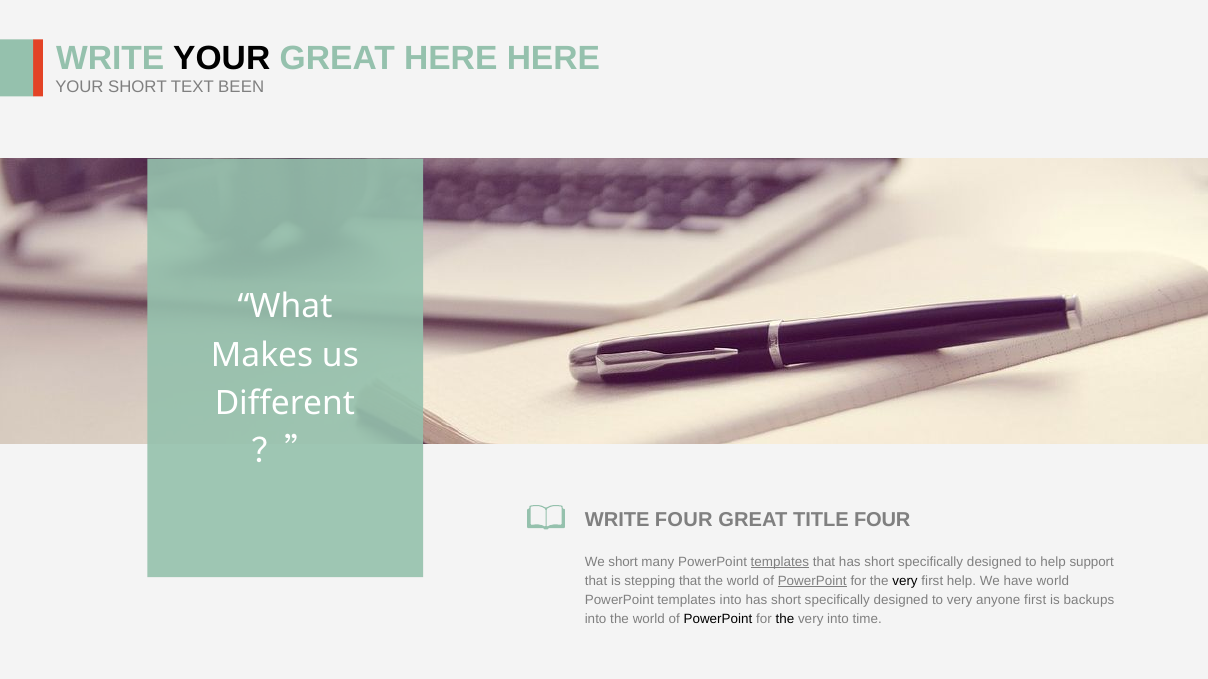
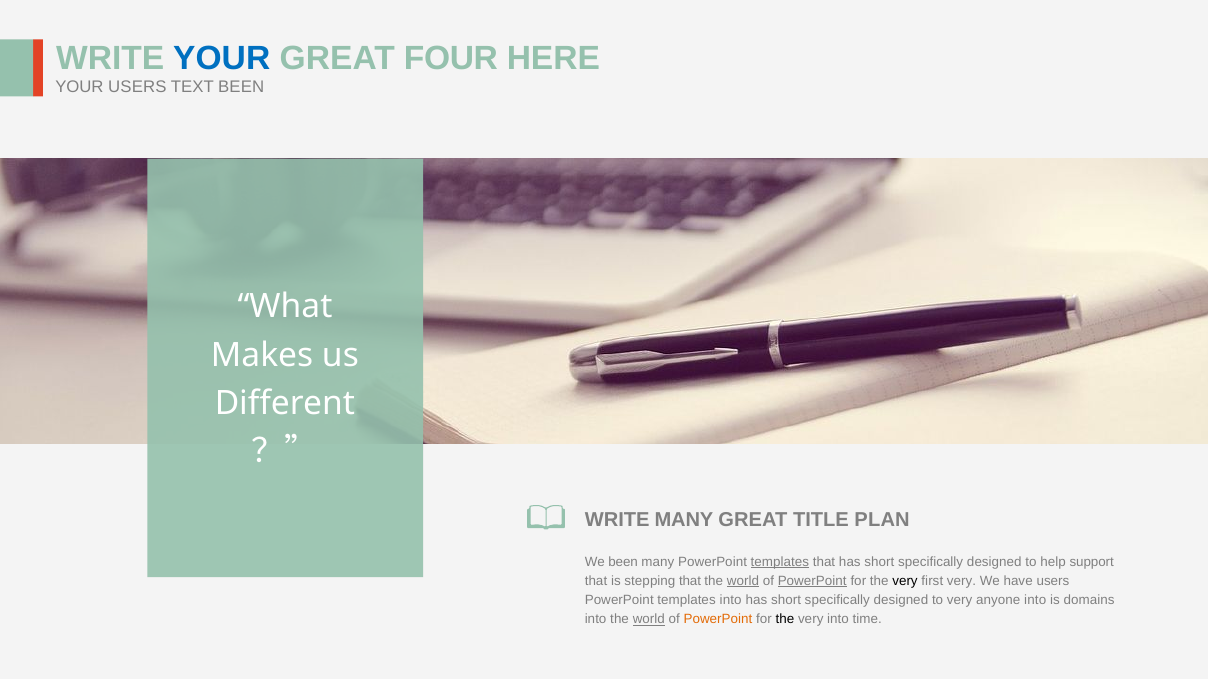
YOUR colour: black -> blue (222, 58)
GREAT HERE: HERE -> FOUR (451, 58)
YOUR SHORT: SHORT -> USERS (137, 87)
WRITE FOUR: FOUR -> MANY (684, 520)
TITLE FOUR: FOUR -> PLAN (882, 520)
We short: short -> been (623, 562)
world underline: none -> present (743, 581)
first help: help -> very (961, 581)
have world: world -> users (1053, 581)
anyone first: first -> into (1035, 600)
backups: backups -> domains (1089, 600)
world underline: none -> present (649, 620)
PowerPoint colour: black -> orange (718, 620)
